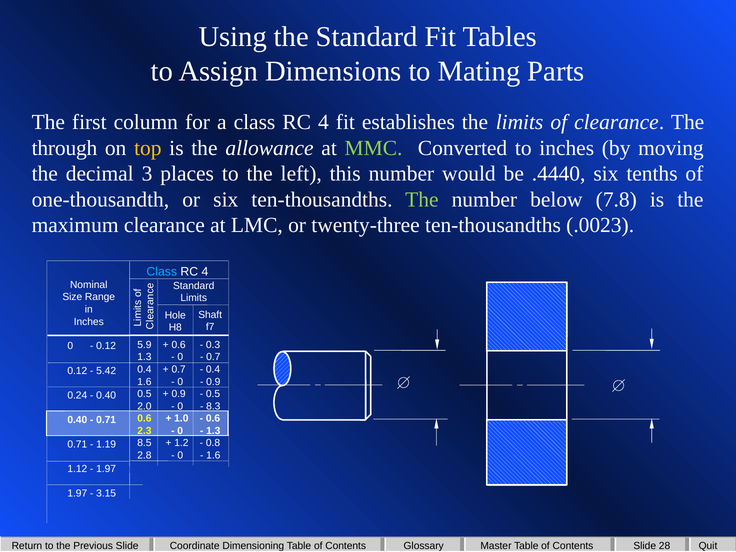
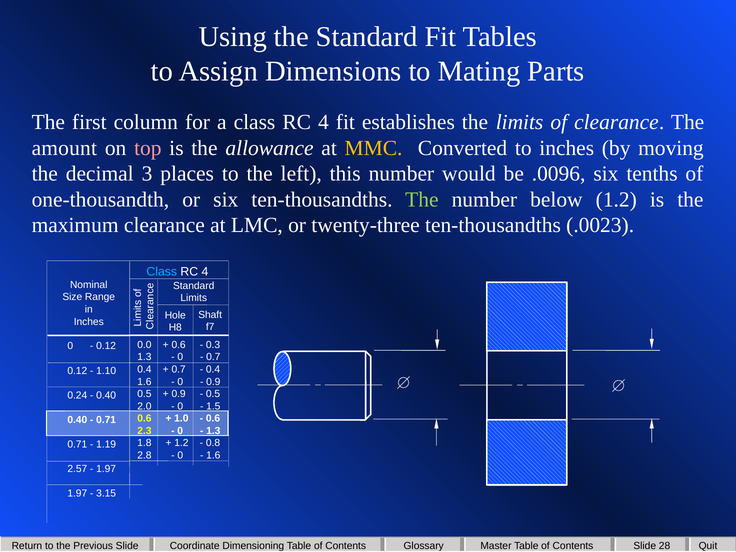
through: through -> amount (64, 148)
top colour: yellow -> pink (148, 148)
MMC colour: light green -> yellow (373, 148)
.4440: .4440 -> .0096 (559, 174)
below 7.8: 7.8 -> 1.2 (616, 199)
5.9: 5.9 -> 0.0 (144, 345)
5.42: 5.42 -> 1.10 (106, 371)
8.3: 8.3 -> 1.5 (213, 406)
8.5: 8.5 -> 1.8 (144, 443)
1.12: 1.12 -> 2.57 (77, 469)
